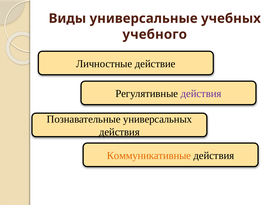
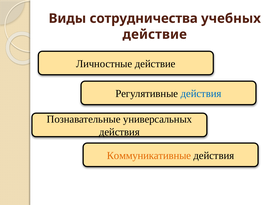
универсальные: универсальные -> сотрудничества (144, 18)
учебного: учебного -> действие (155, 34)
действия colour: purple -> blue (201, 94)
